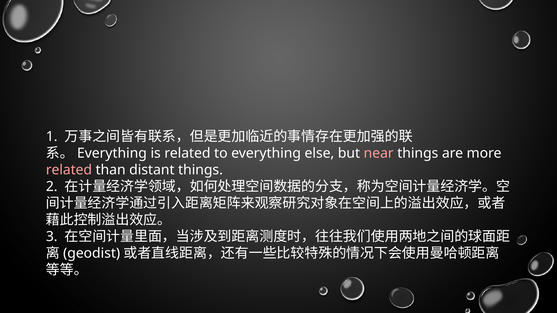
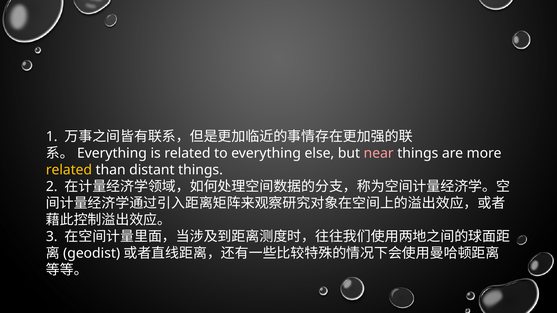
related colour: pink -> yellow (69, 170)
